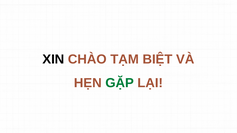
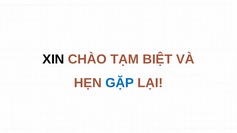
GẶP colour: green -> blue (120, 83)
